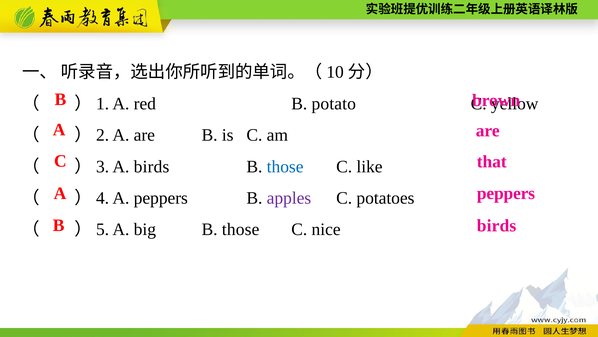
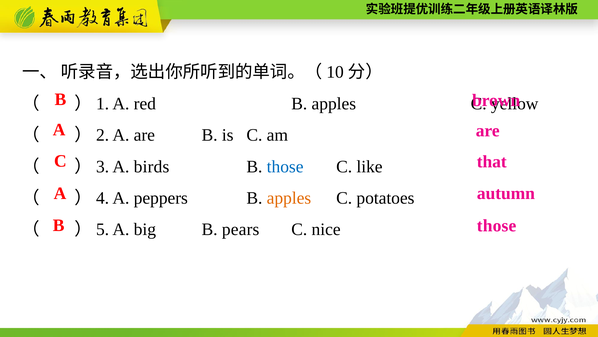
red B potato: potato -> apples (334, 103)
peppers: peppers -> autumn (506, 193)
apples colour: purple -> orange (289, 198)
birds: birds -> those (497, 225)
big B those: those -> pears (241, 229)
